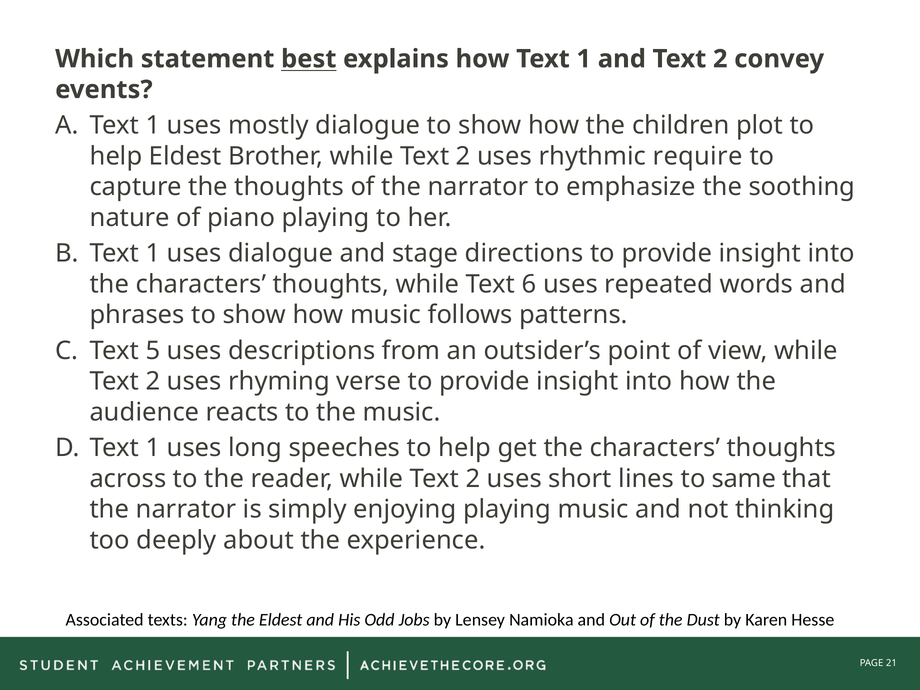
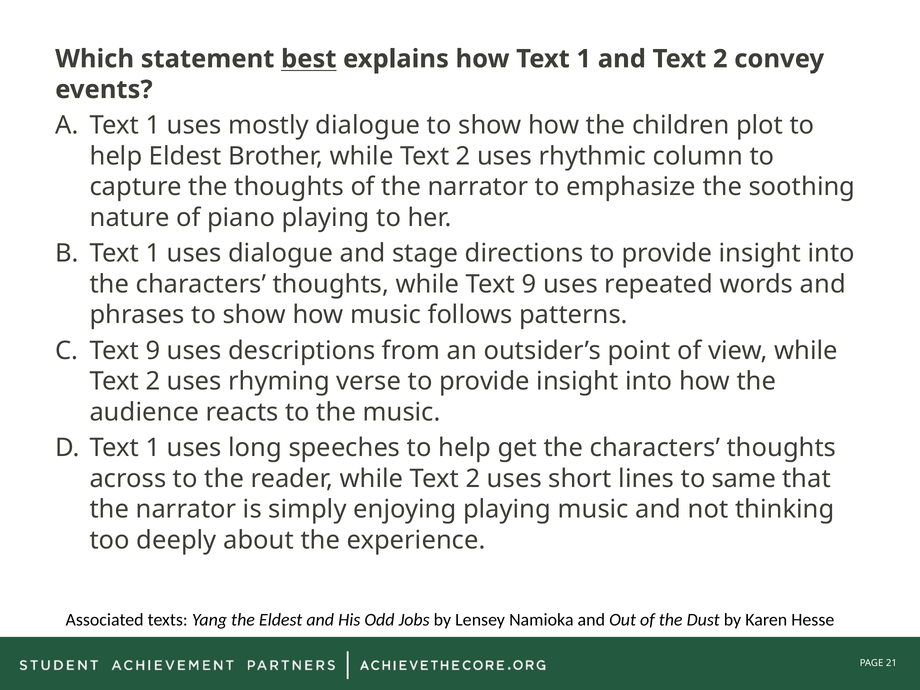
require: require -> column (698, 156)
while Text 6: 6 -> 9 (529, 284)
5: 5 -> 9 (153, 351)
